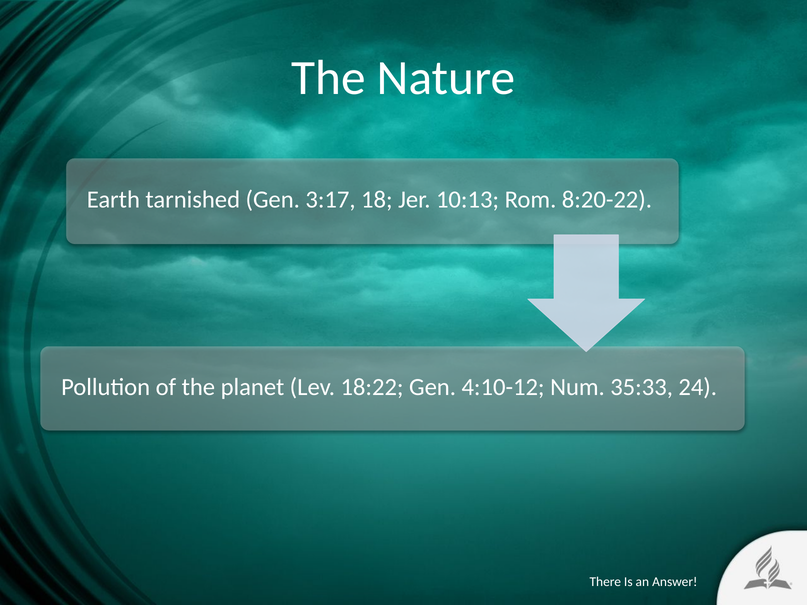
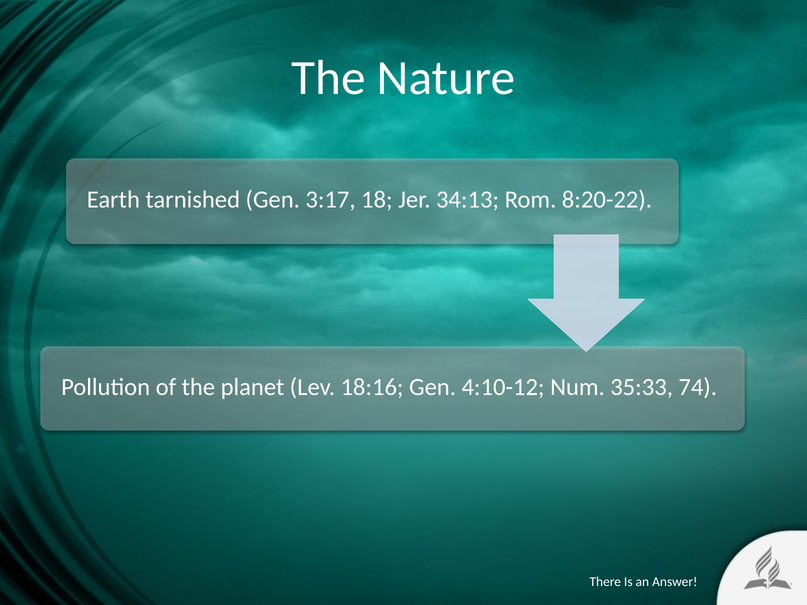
10:13: 10:13 -> 34:13 (468, 200)
18:22: 18:22 -> 18:16 (372, 387)
24: 24 -> 74 (698, 387)
